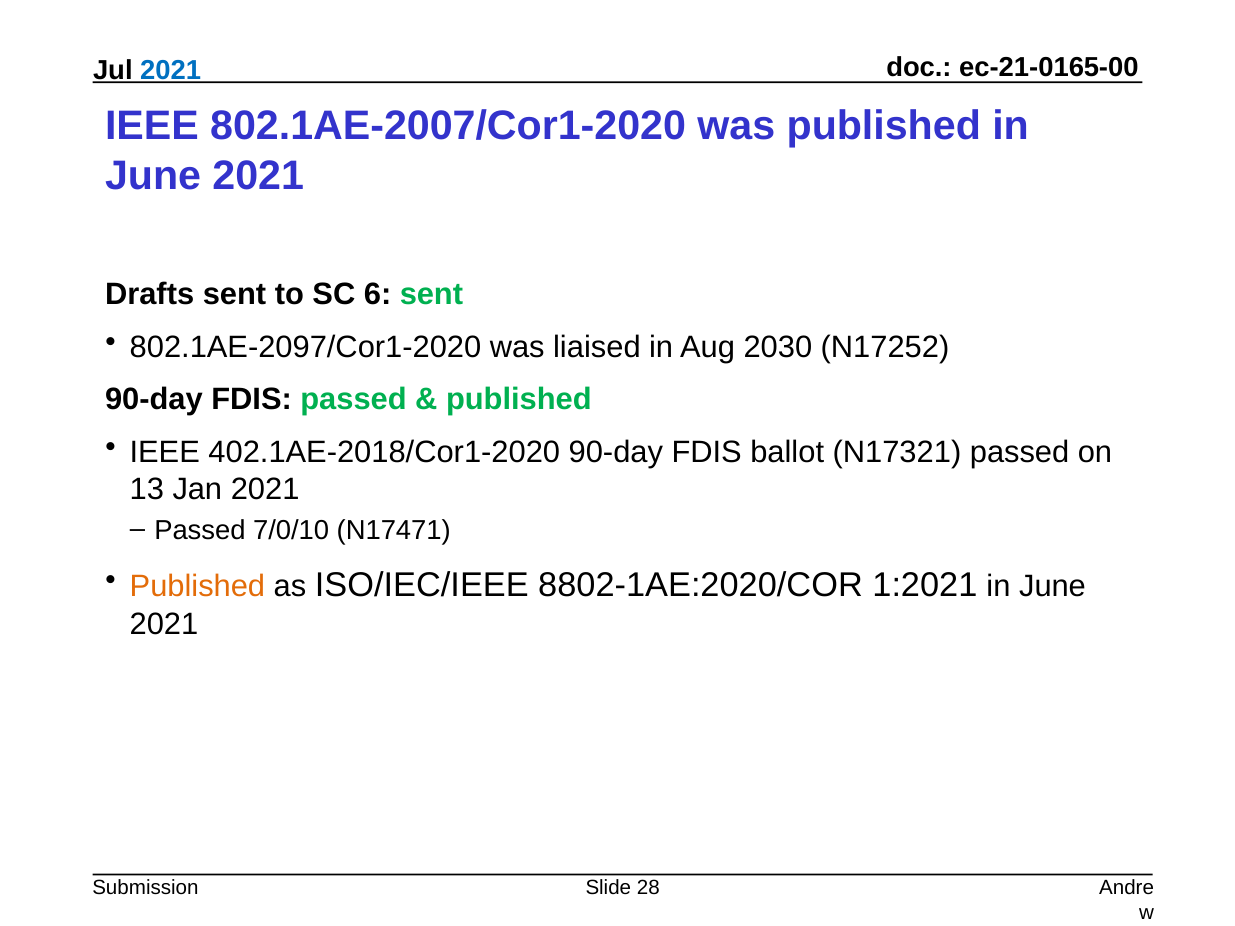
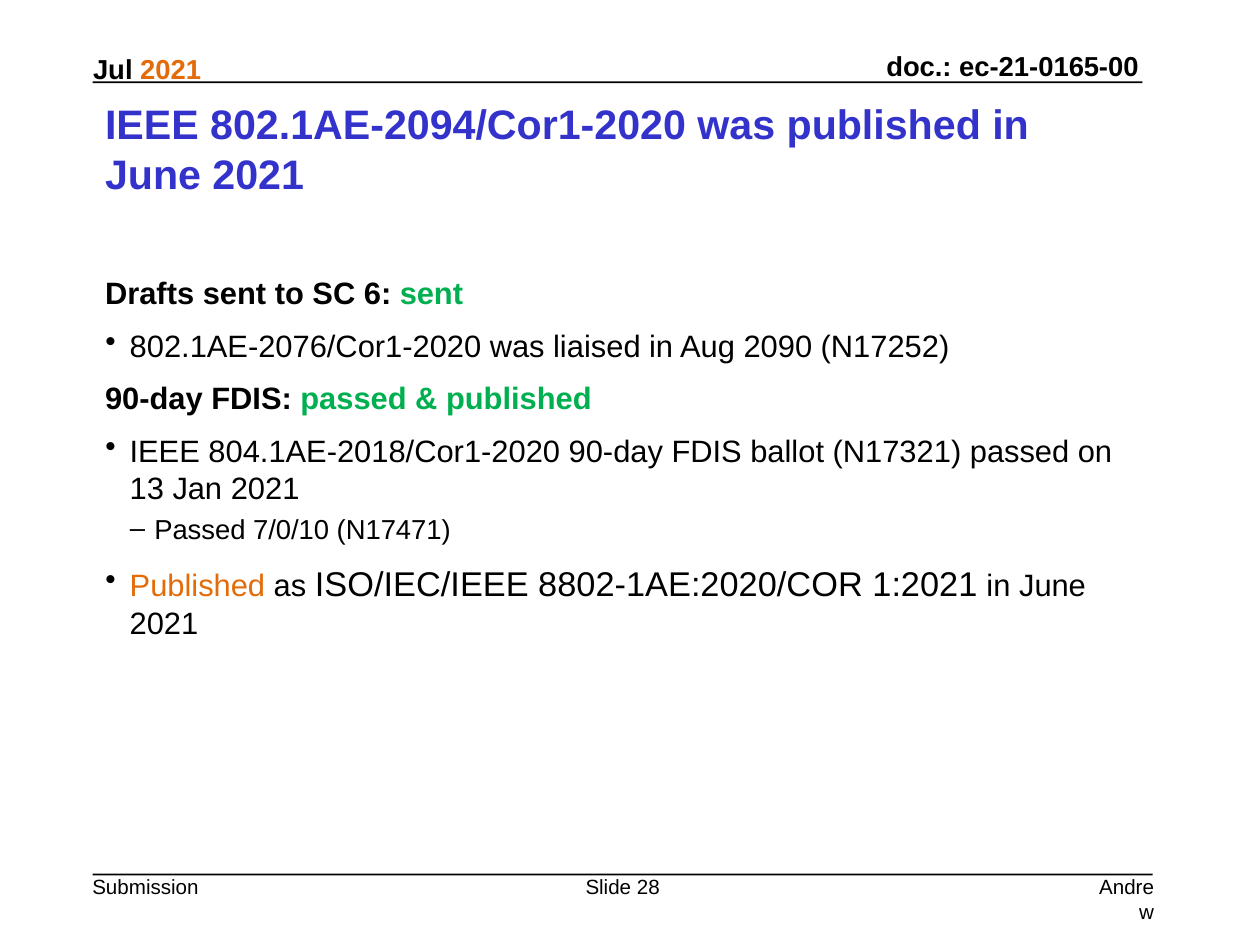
2021 colour: blue -> orange (171, 70)
802.1AE-2007/Cor1-2020: 802.1AE-2007/Cor1-2020 -> 802.1AE-2094/Cor1-2020 (448, 126)
802.1AE-2097/Cor1-2020: 802.1AE-2097/Cor1-2020 -> 802.1AE-2076/Cor1-2020 (306, 347)
2030: 2030 -> 2090 (778, 347)
402.1AE-2018/Cor1-2020: 402.1AE-2018/Cor1-2020 -> 804.1AE-2018/Cor1-2020 (384, 452)
